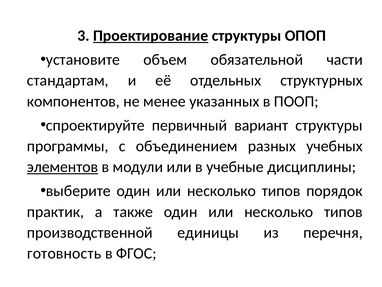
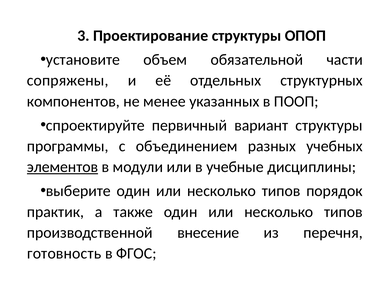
Проектирование underline: present -> none (151, 36)
стандартам: стандартам -> сопряжены (68, 80)
единицы: единицы -> внесение (208, 232)
